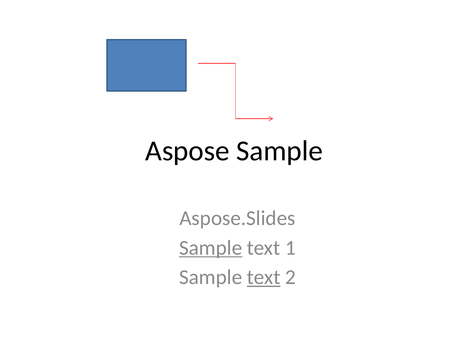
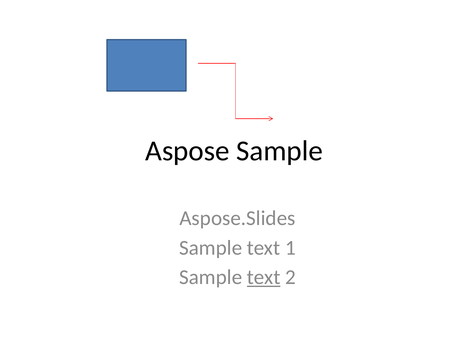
Sample underline: present -> none (211, 248)
